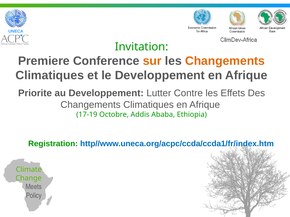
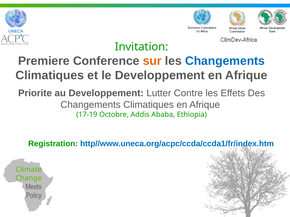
Changements colour: orange -> blue (225, 61)
